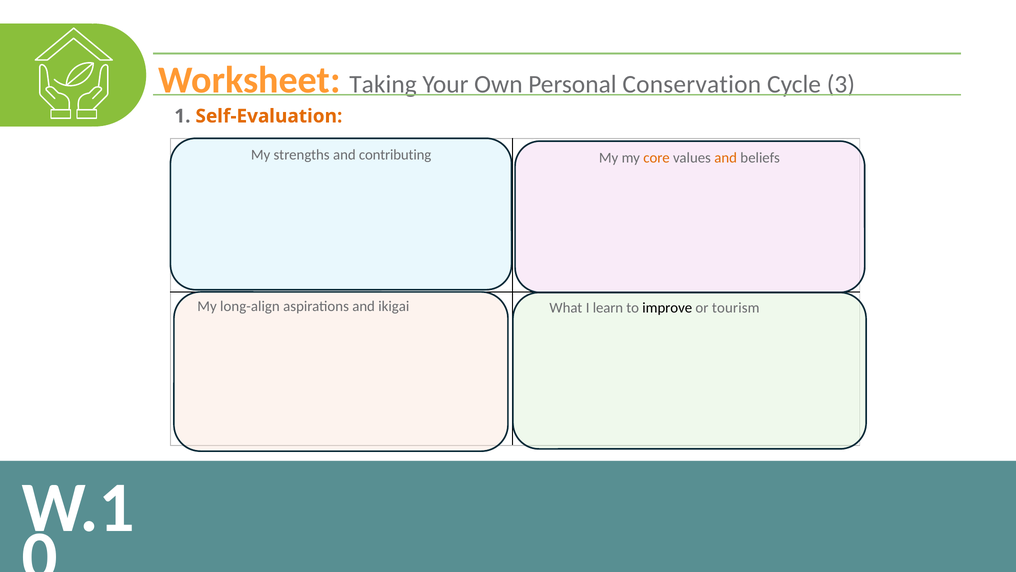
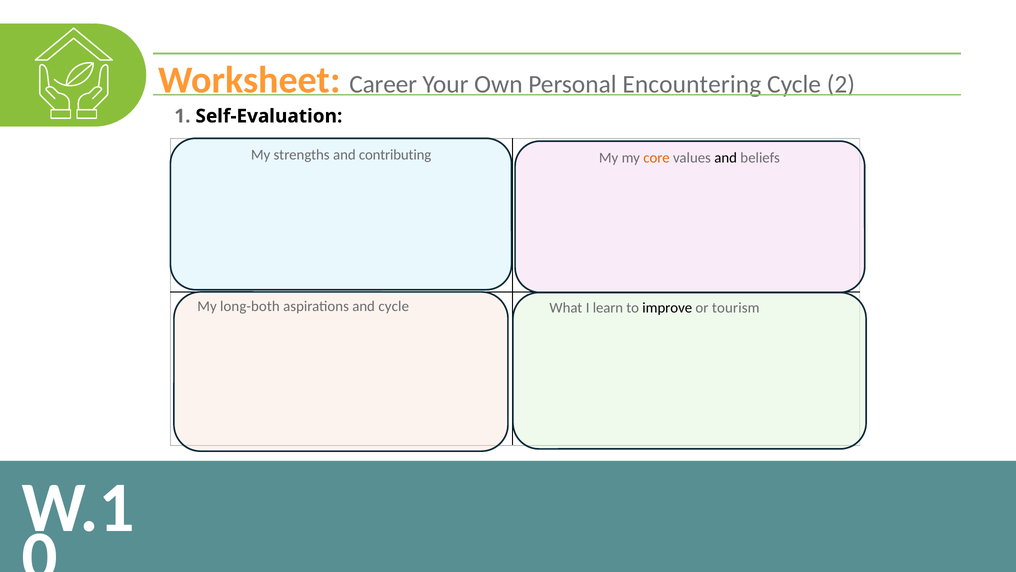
Taking: Taking -> Career (383, 84)
Conservation: Conservation -> Encountering (692, 84)
3: 3 -> 2 (841, 84)
Self-Evaluation colour: orange -> black (269, 116)
and colour: orange -> black (726, 158)
long-align: long-align -> long-both (250, 306)
and ikigai: ikigai -> cycle (394, 306)
